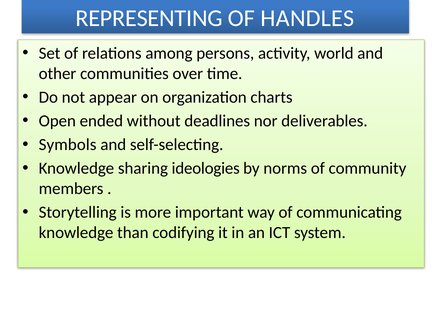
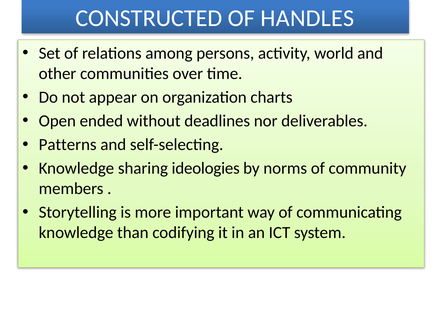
REPRESENTING: REPRESENTING -> CONSTRUCTED (149, 18)
Symbols: Symbols -> Patterns (68, 144)
